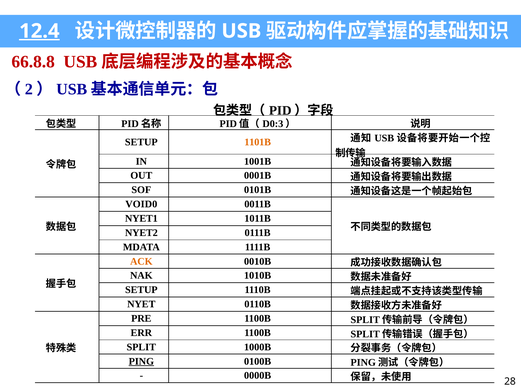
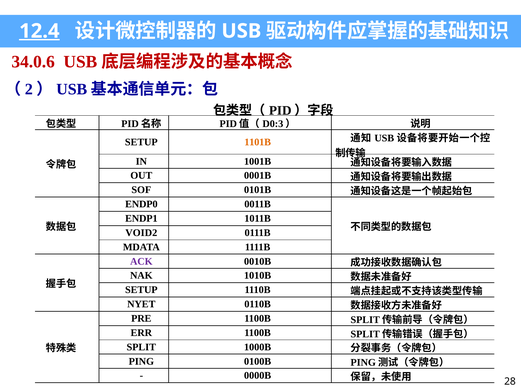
66.8.8: 66.8.8 -> 34.0.6 (33, 62)
VOID0: VOID0 -> ENDP0 (141, 204)
NYET1: NYET1 -> ENDP1 (141, 218)
NYET2: NYET2 -> VOID2 (141, 233)
ACK colour: orange -> purple (141, 261)
PING underline: present -> none (141, 361)
